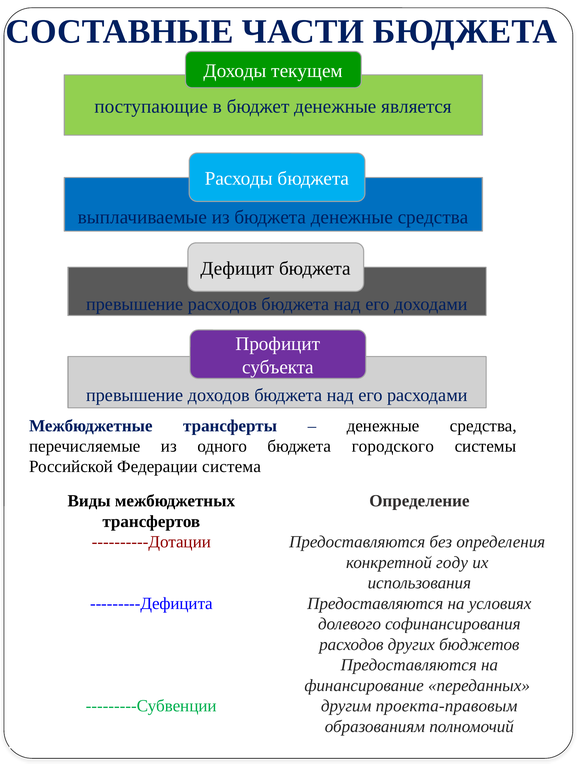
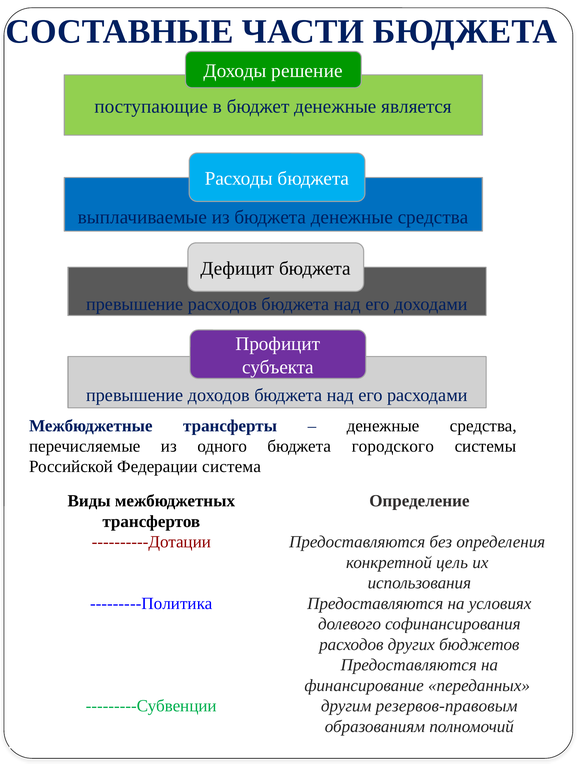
текущем: текущем -> решение (307, 71)
году: году -> цель (452, 563)
---------Дефицита: ---------Дефицита -> ---------Политика (151, 604)
проекта-правовым: проекта-правовым -> резервов-правовым (447, 706)
